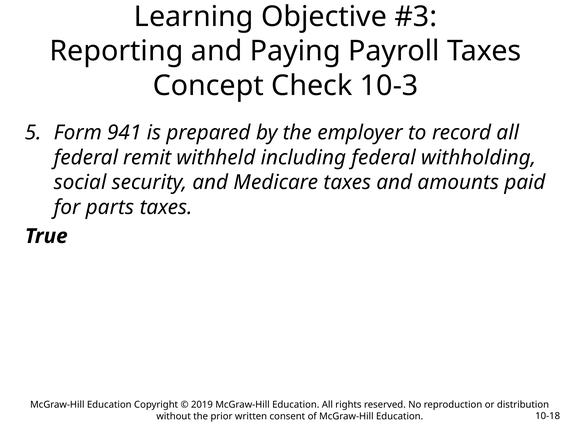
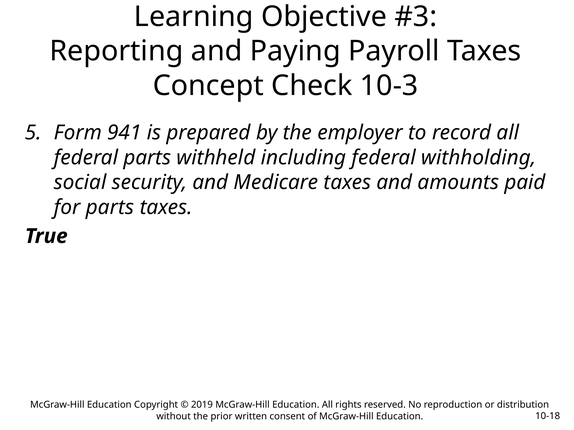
federal remit: remit -> parts (147, 158)
